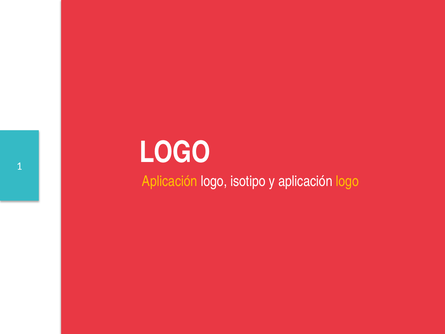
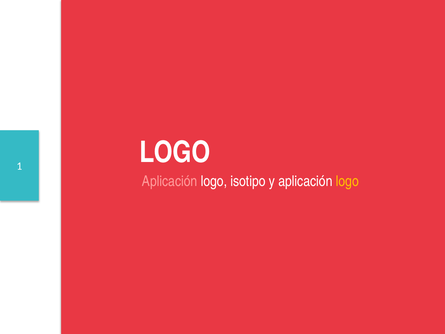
Aplicación colour: yellow -> pink (170, 181)
